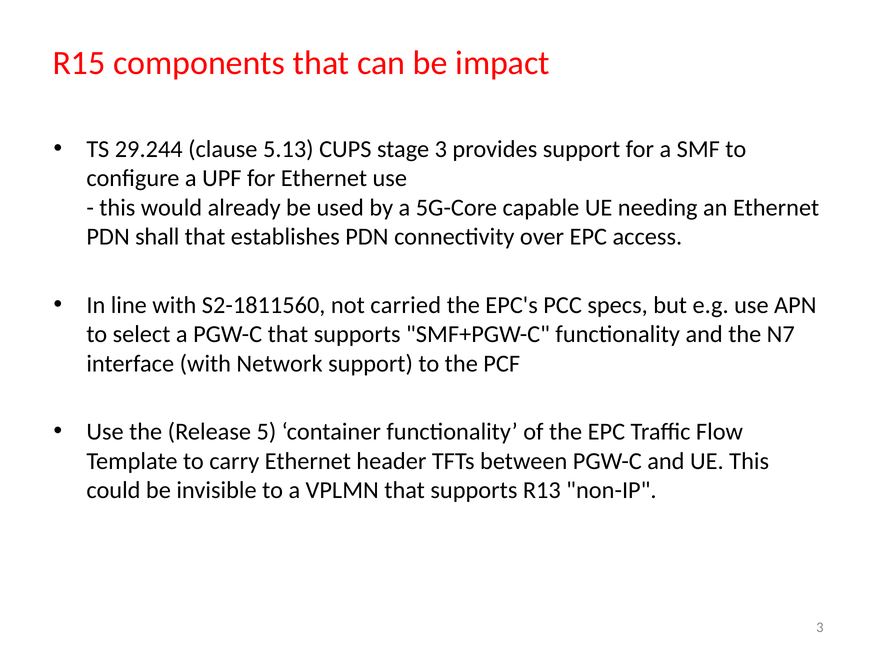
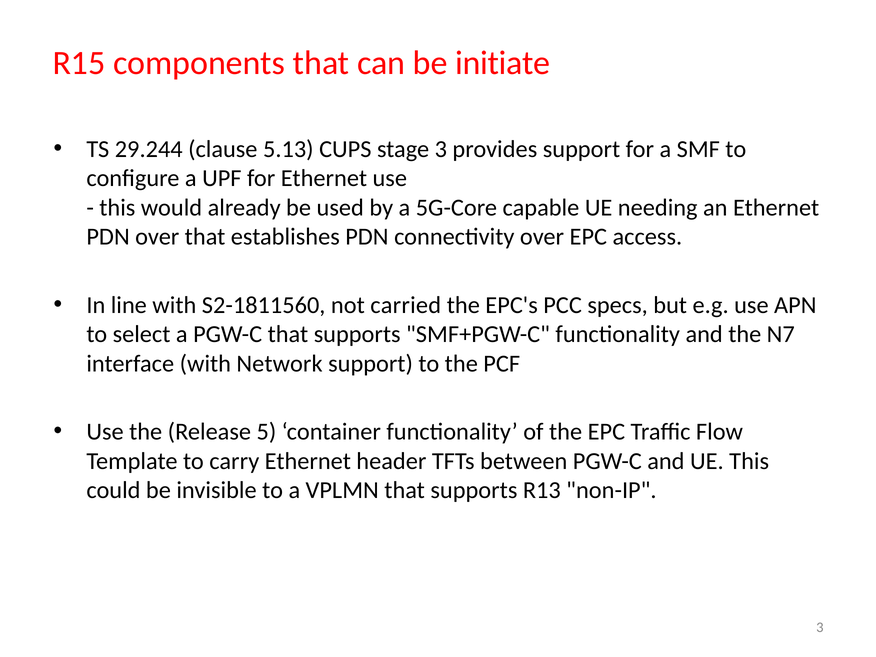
impact: impact -> initiate (503, 63)
PDN shall: shall -> over (157, 237)
